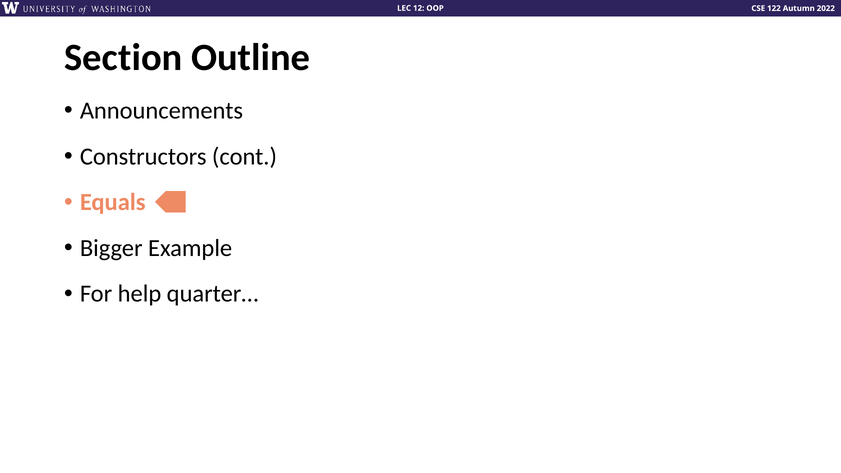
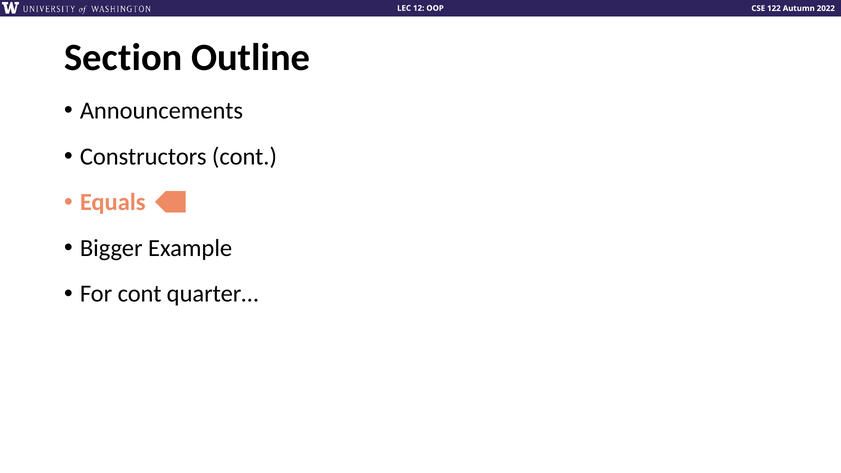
For help: help -> cont (140, 294)
